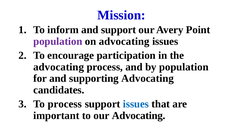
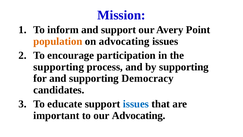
population colour: purple -> orange (58, 41)
advocating: advocating -> supporting (59, 67)
by population: population -> supporting (184, 67)
supporting Advocating: Advocating -> Democracy (148, 78)
To process: process -> educate (65, 104)
